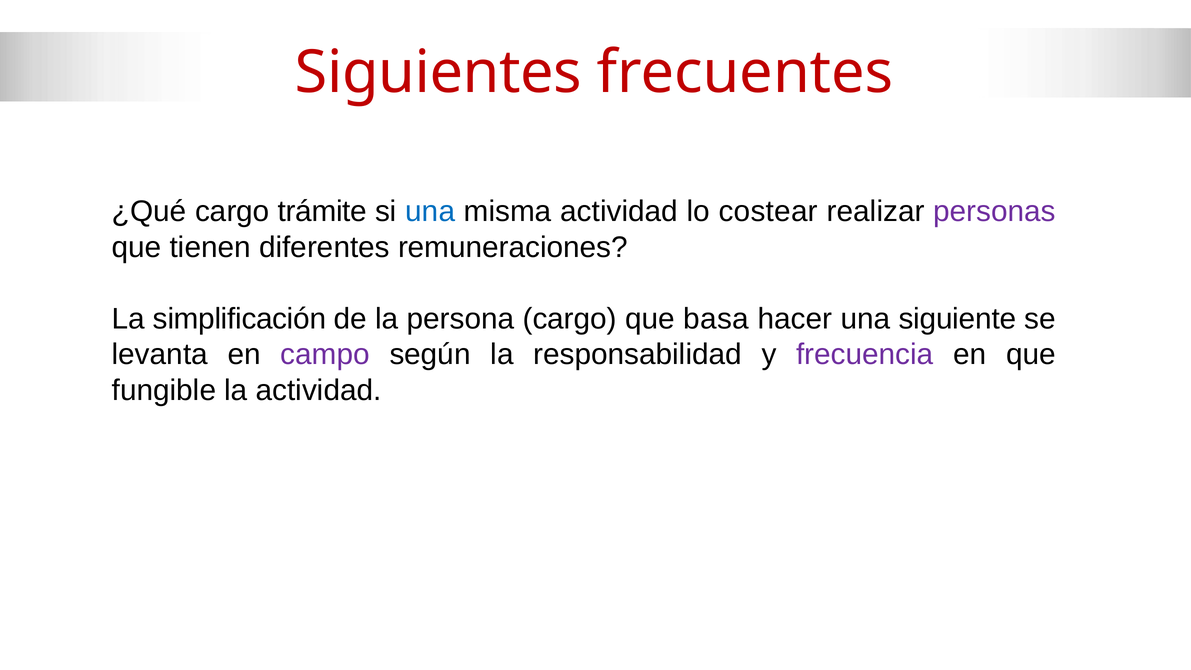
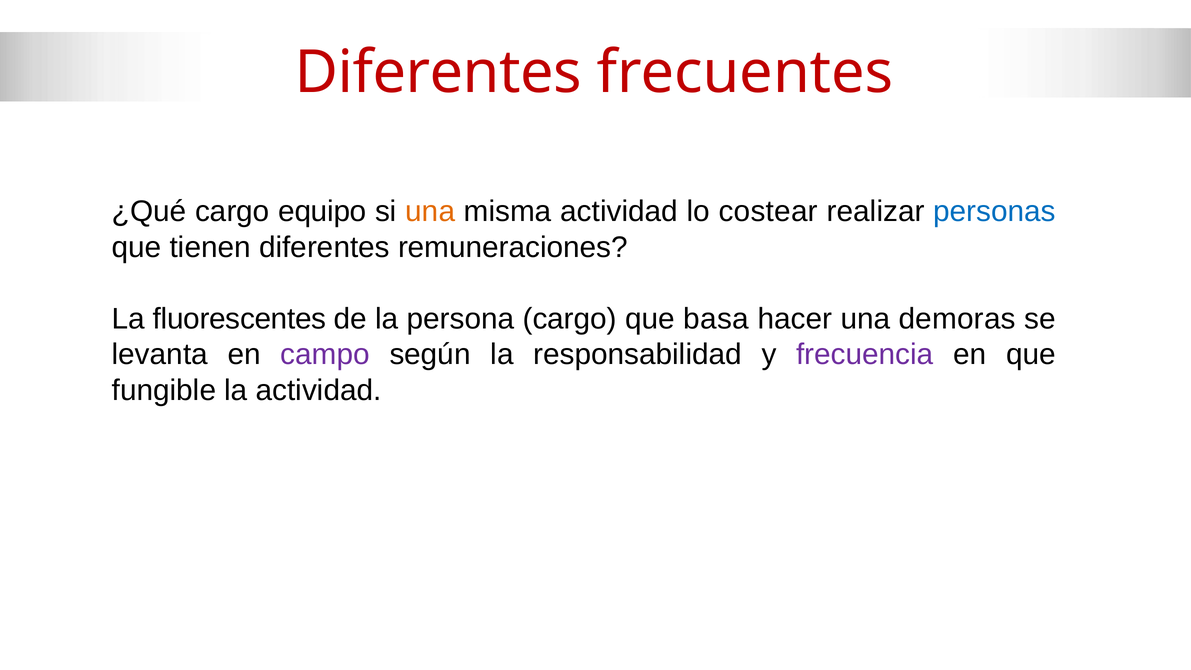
Siguientes: Siguientes -> Diferentes (438, 73)
trámite: trámite -> equipo (322, 212)
una colour: blue -> orange (430, 212)
personas colour: purple -> blue (995, 212)
simplificación: simplificación -> fluorescentes (240, 319)
siguiente: siguiente -> demoras (957, 319)
